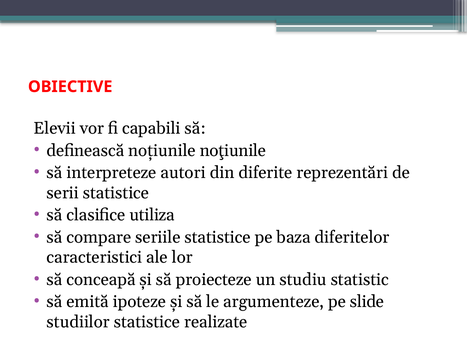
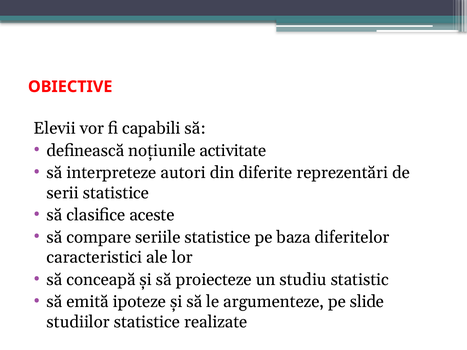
noţiunile noţiunile: noţiunile -> activitate (233, 151)
utiliza: utiliza -> aceste (152, 215)
